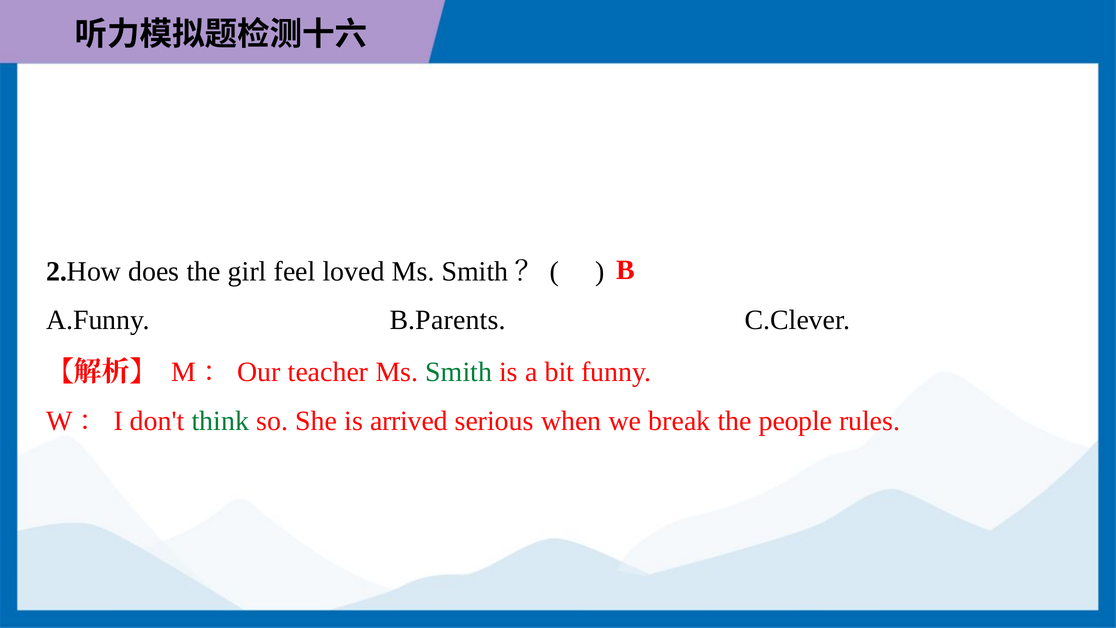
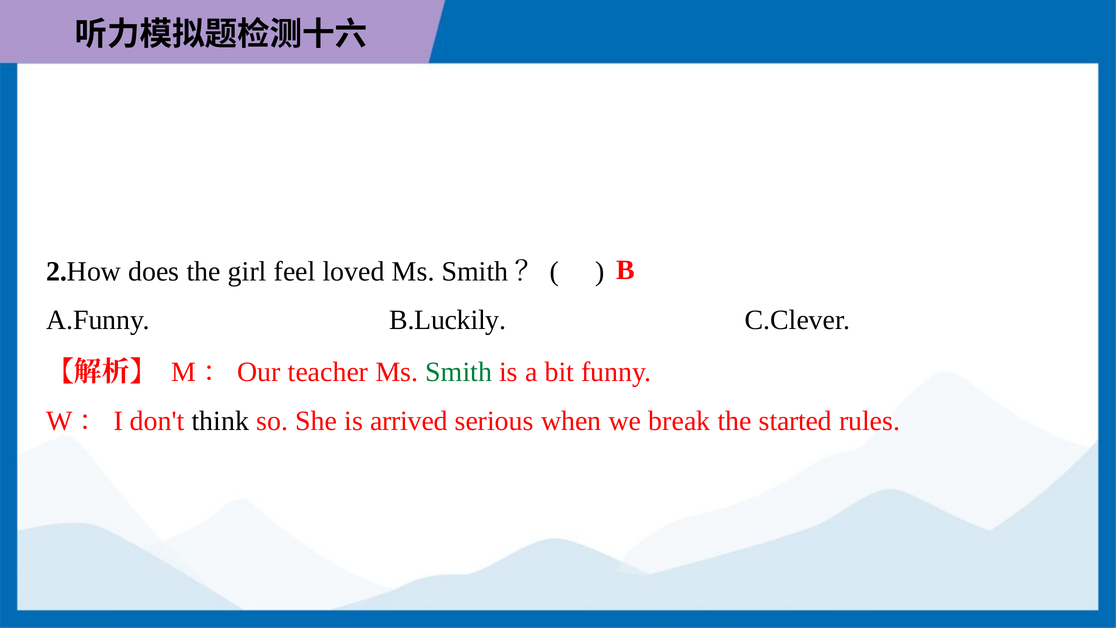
B.Parents: B.Parents -> B.Luckily (448, 320)
think colour: green -> black (220, 421)
people: people -> started (795, 421)
